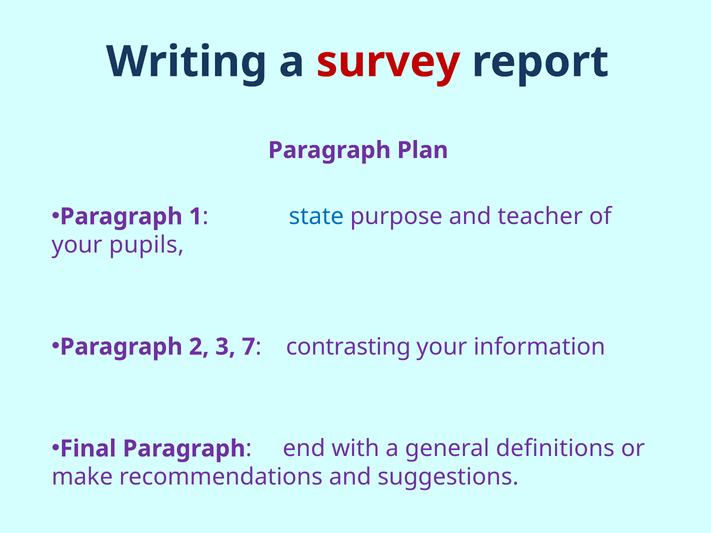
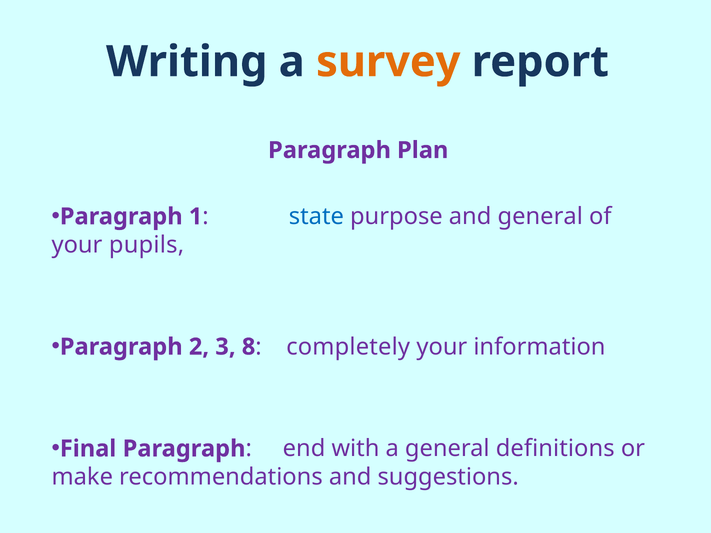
survey colour: red -> orange (388, 62)
and teacher: teacher -> general (540, 217)
7: 7 -> 8 (249, 347)
contrasting: contrasting -> completely (348, 347)
